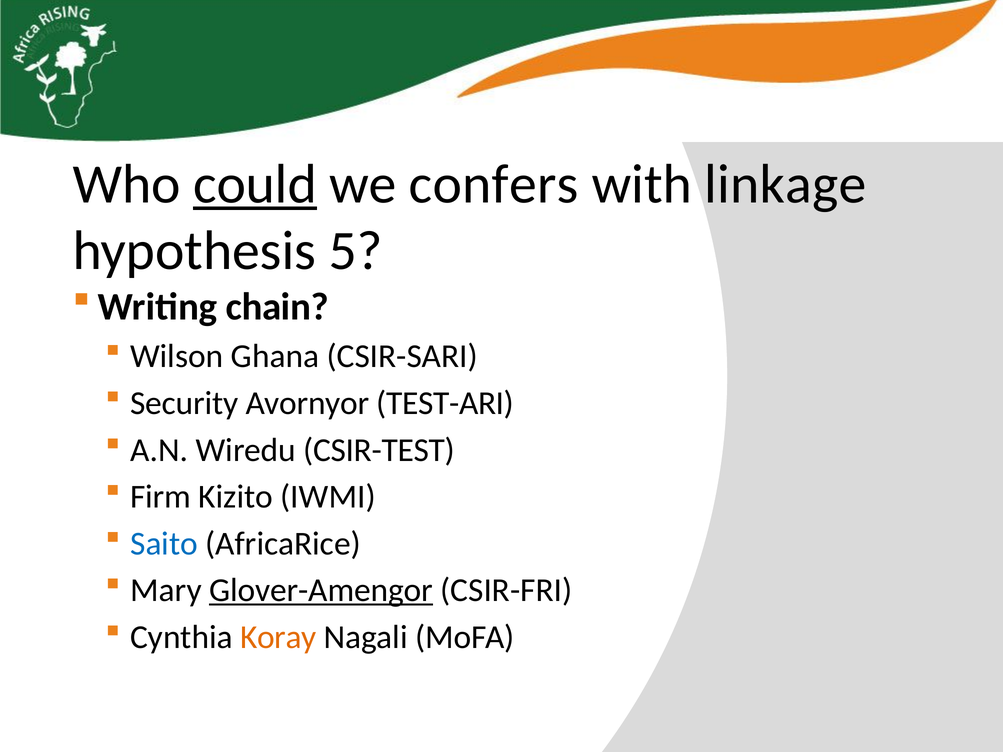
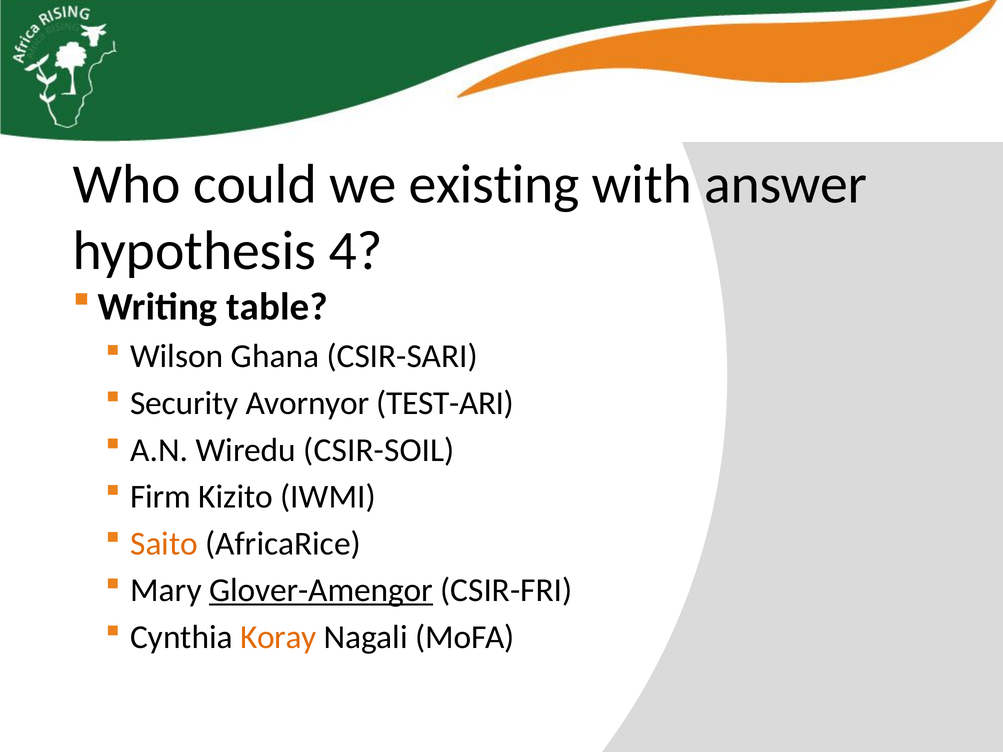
could underline: present -> none (255, 184)
confers: confers -> existing (494, 184)
linkage: linkage -> answer (786, 184)
5: 5 -> 4 (356, 251)
chain: chain -> table (277, 307)
CSIR-TEST: CSIR-TEST -> CSIR-SOIL (379, 450)
Saito colour: blue -> orange (164, 544)
